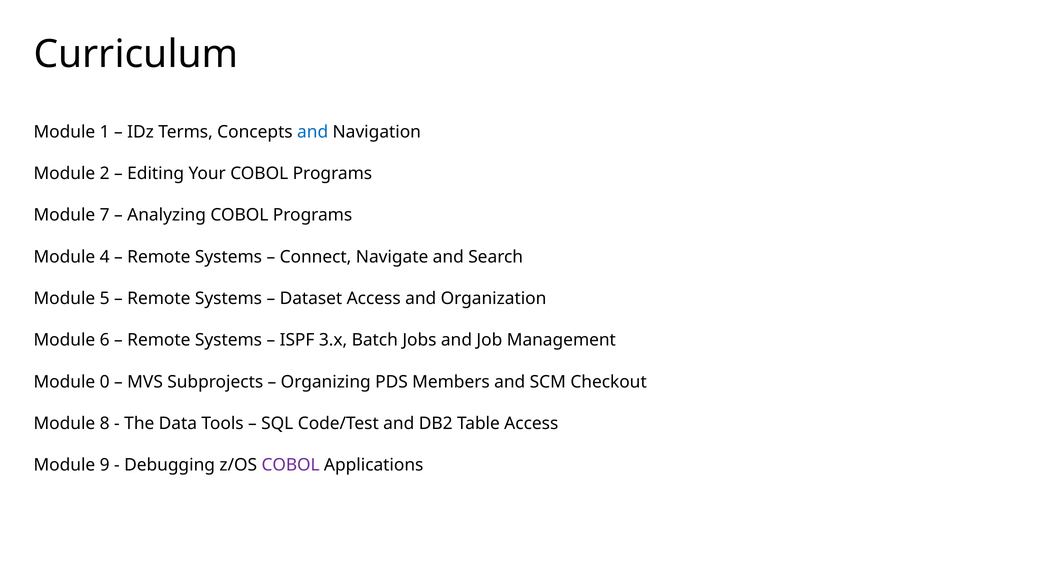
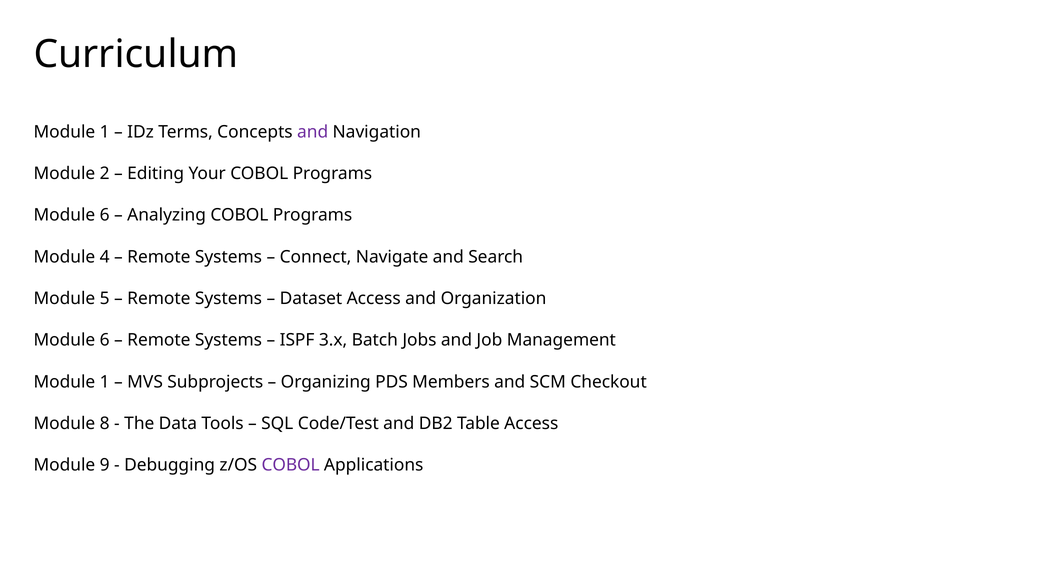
and colour: blue -> purple (313, 132)
7: 7 -> 6 (105, 215)
0: 0 -> 1 (105, 382)
